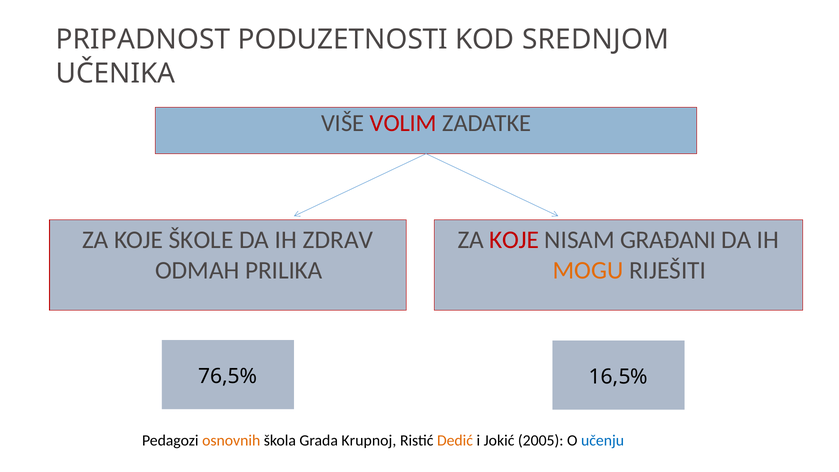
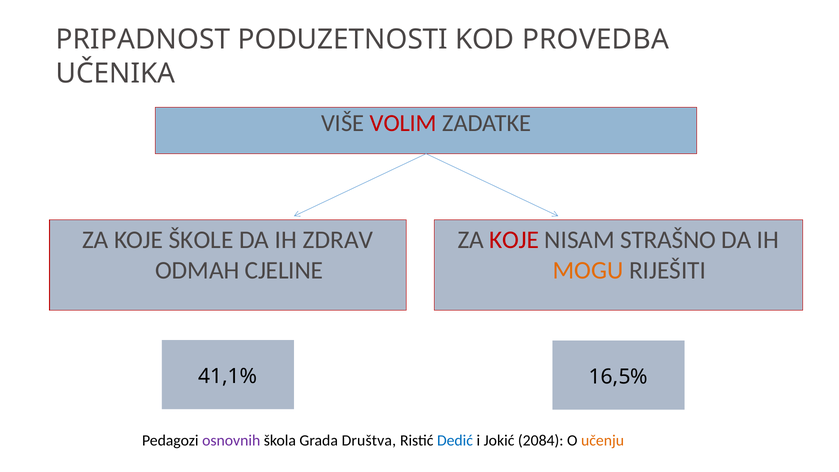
SREDNJOM: SREDNJOM -> PROVEDBA (596, 40)
GRAĐANI: GRAĐANI -> STRAŠNO (668, 240)
PRILIKA: PRILIKA -> CJELINE (284, 270)
76,5%: 76,5% -> 41,1% (228, 376)
osnovnih colour: orange -> purple (231, 441)
Krupnoj: Krupnoj -> Društva (369, 441)
Dedić colour: orange -> blue (455, 441)
2005: 2005 -> 2084 (541, 441)
učenju colour: blue -> orange (603, 441)
